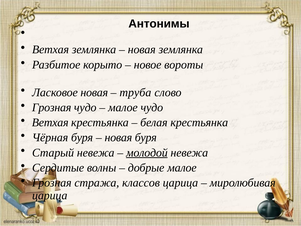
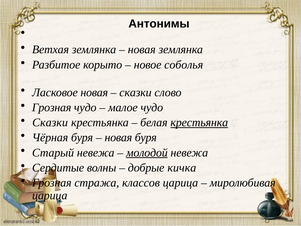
вороты: вороты -> соболья (184, 65)
труба: труба -> сказки (135, 92)
Ветхая: Ветхая -> Сказки (50, 122)
крестьянка underline: none -> present (199, 122)
добрые малое: малое -> кичка (182, 168)
